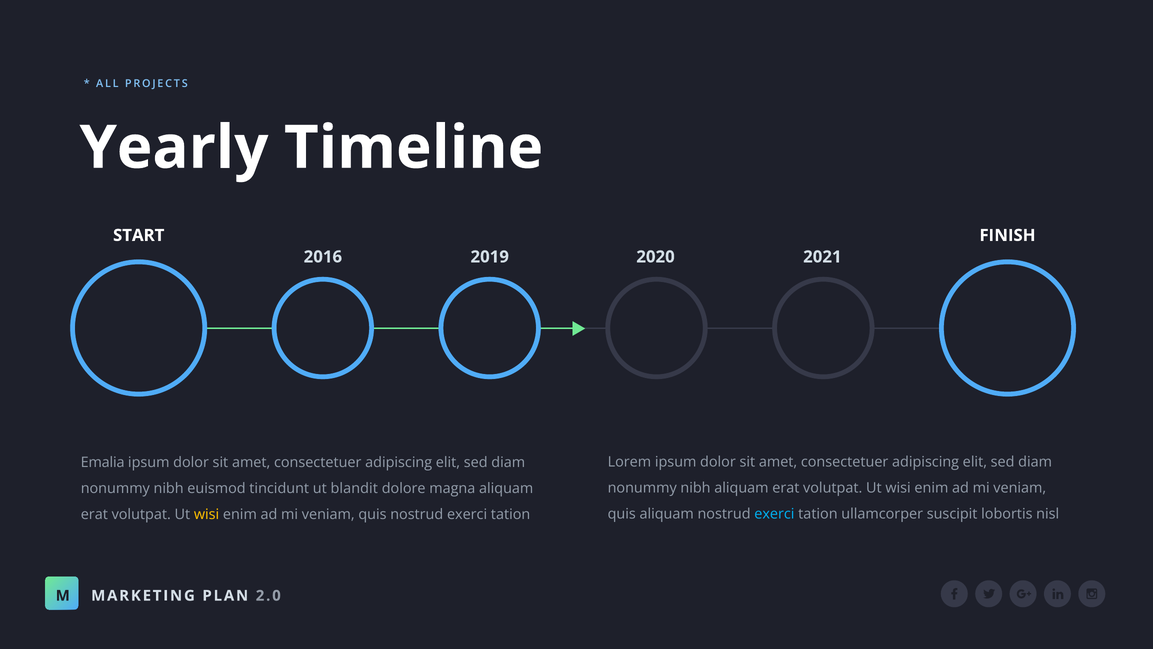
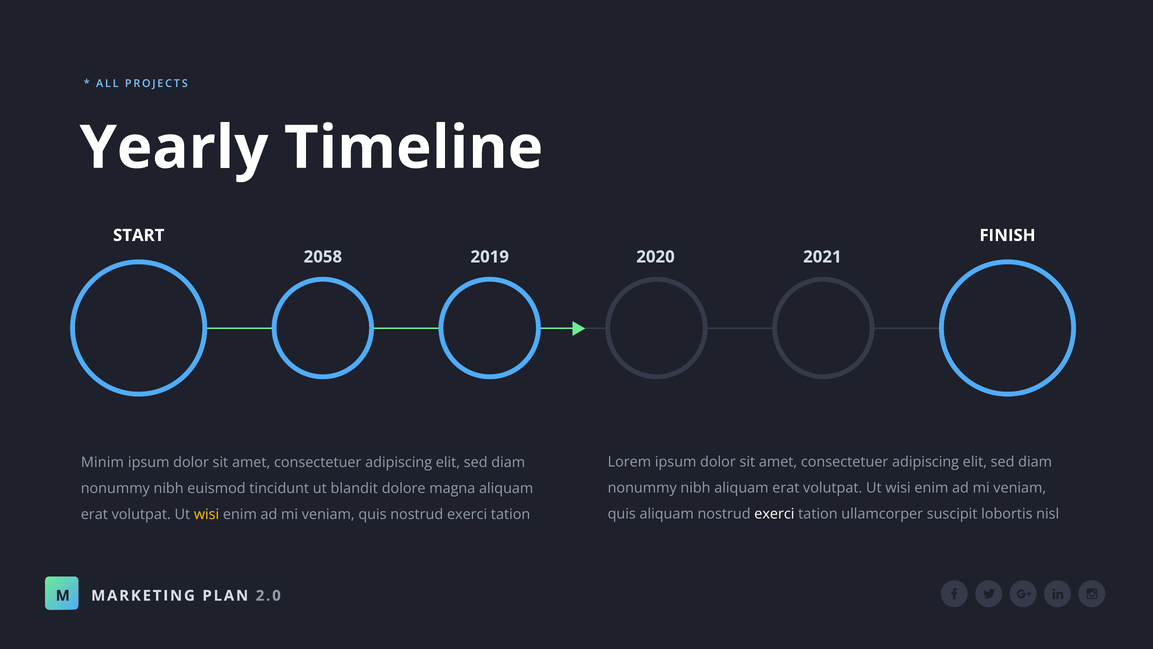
2016: 2016 -> 2058 (323, 257)
Emalia: Emalia -> Minim (102, 462)
exerci colour: light blue -> white (774, 514)
